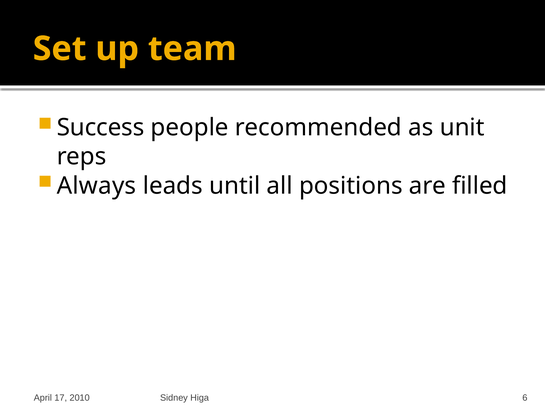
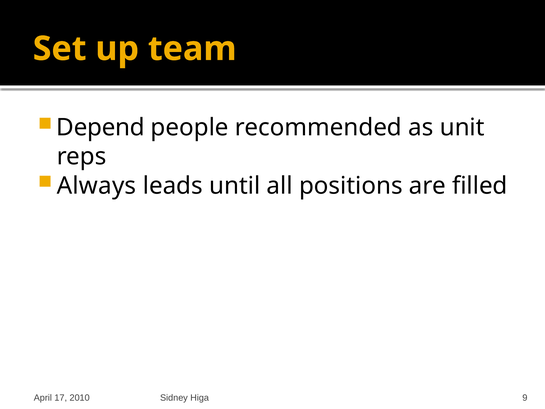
Success: Success -> Depend (101, 127)
6: 6 -> 9 (525, 398)
